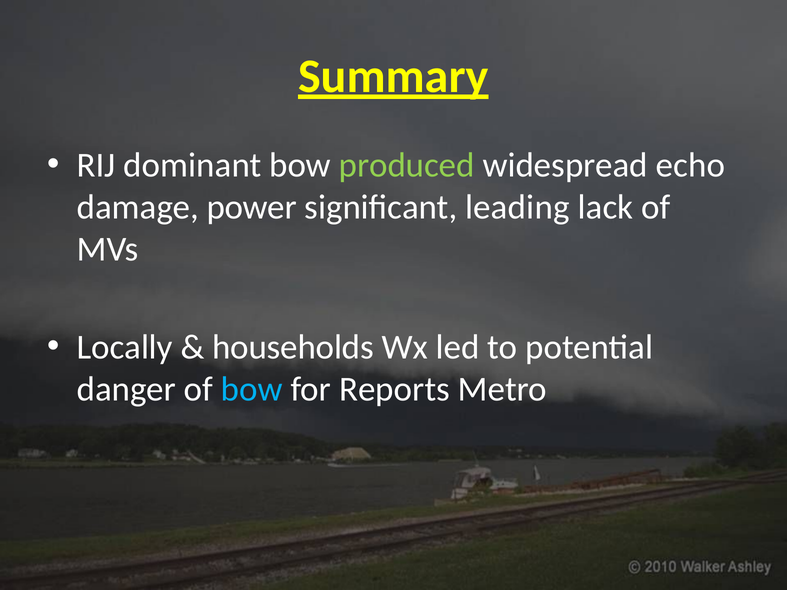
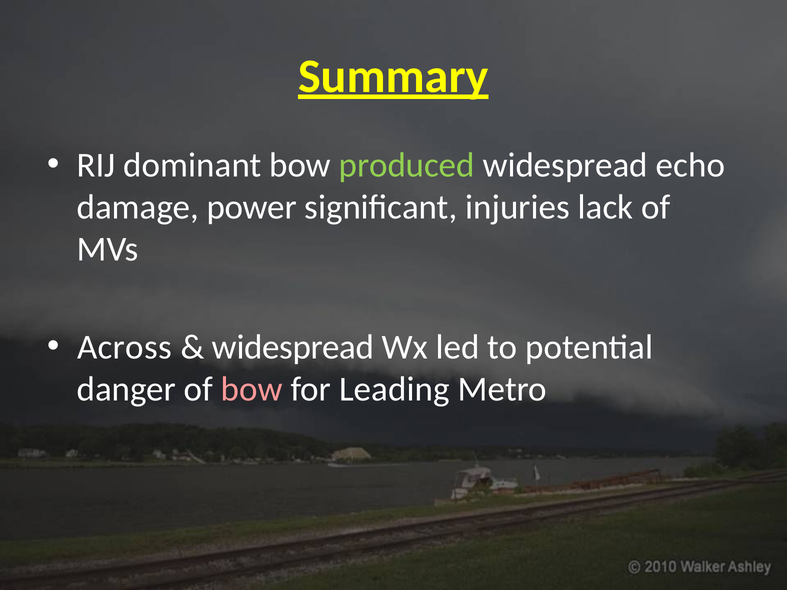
leading: leading -> injuries (517, 207)
Locally: Locally -> Across (124, 347)
households: households -> widespread (293, 347)
bow colour: light blue -> pink (252, 389)
Reports: Reports -> Leading (394, 389)
